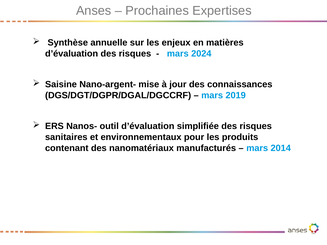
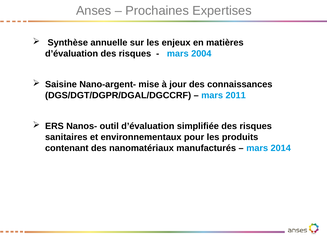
2024: 2024 -> 2004 (201, 54)
2019: 2019 -> 2011 (236, 95)
